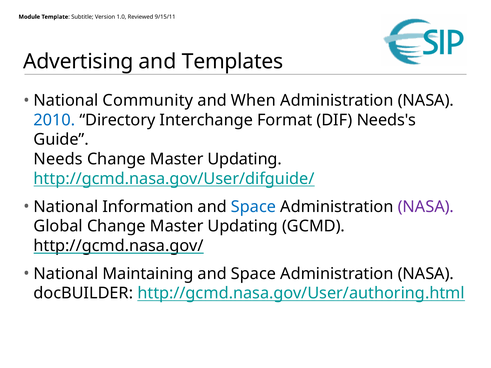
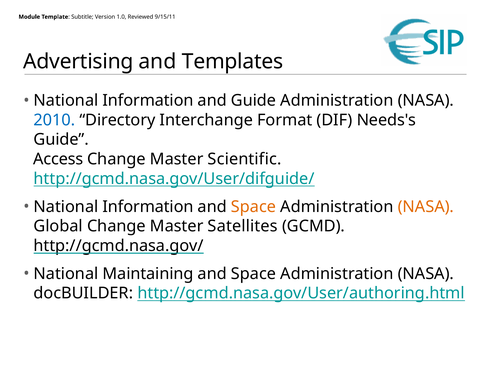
Community: Community -> Information (148, 101)
and When: When -> Guide (254, 101)
Needs: Needs -> Access (58, 159)
Updating: Updating -> Scientific (245, 159)
Space colour: blue -> orange (254, 207)
NASA colour: purple -> orange (426, 207)
Global Change Master Updating: Updating -> Satellites (243, 226)
